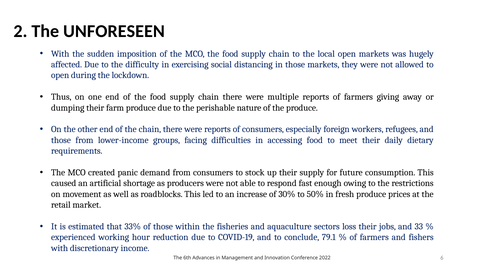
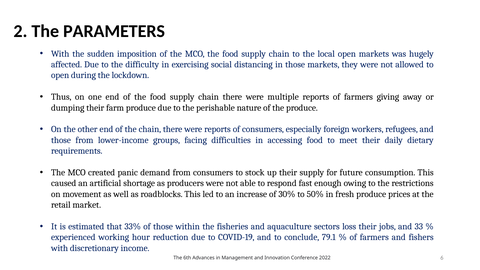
UNFORESEEN: UNFORESEEN -> PARAMETERS (114, 31)
